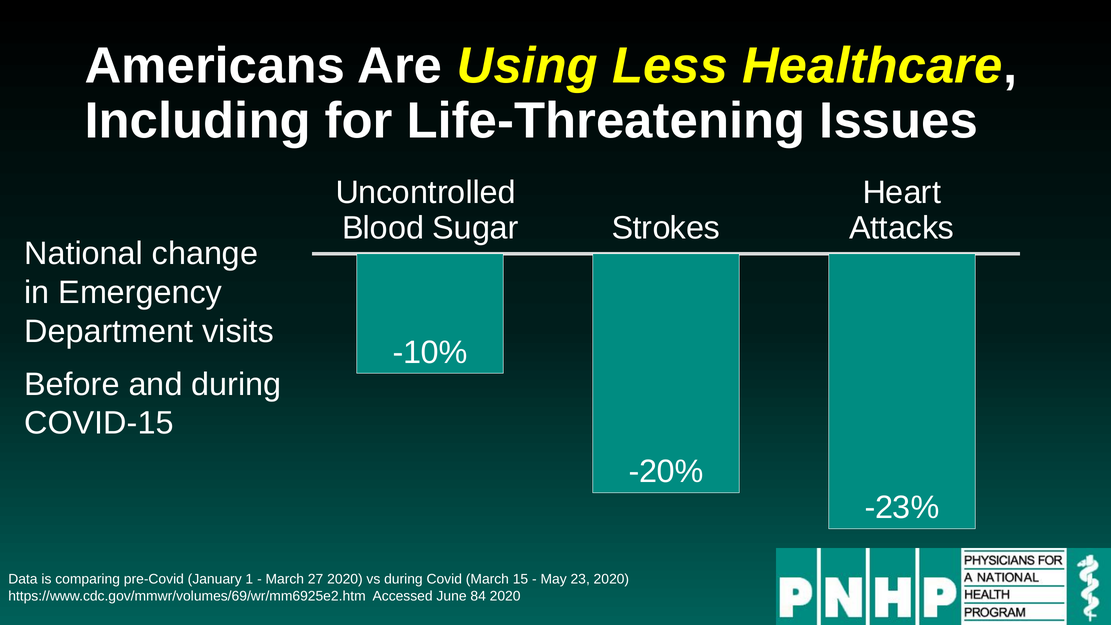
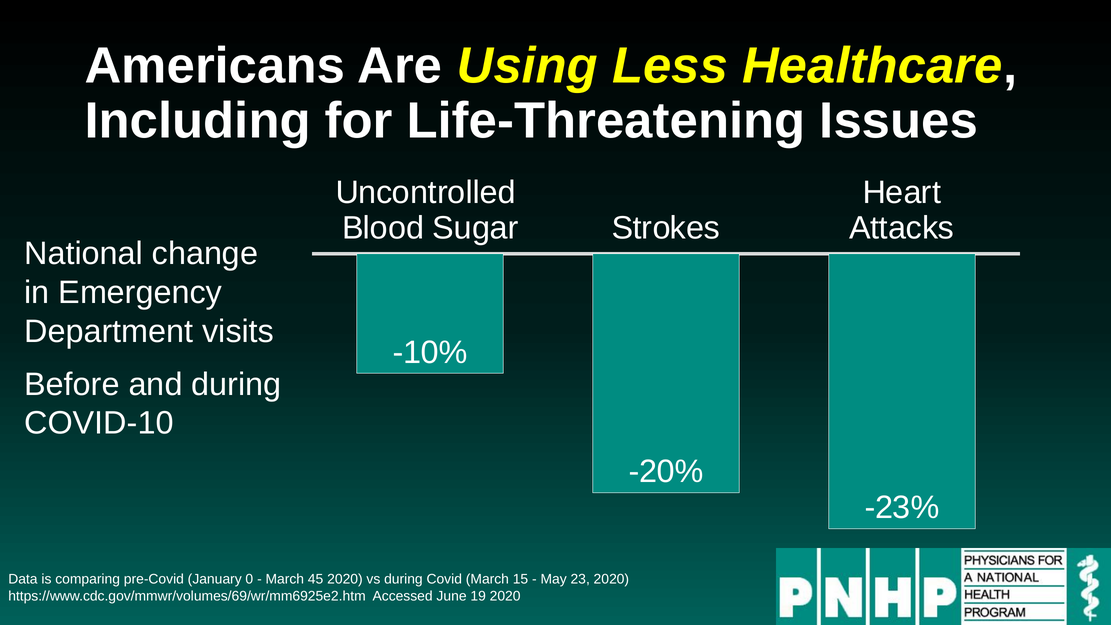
COVID-15: COVID-15 -> COVID-10 (99, 423)
1: 1 -> 0 (249, 579)
27: 27 -> 45 (316, 579)
84: 84 -> 19 (478, 596)
